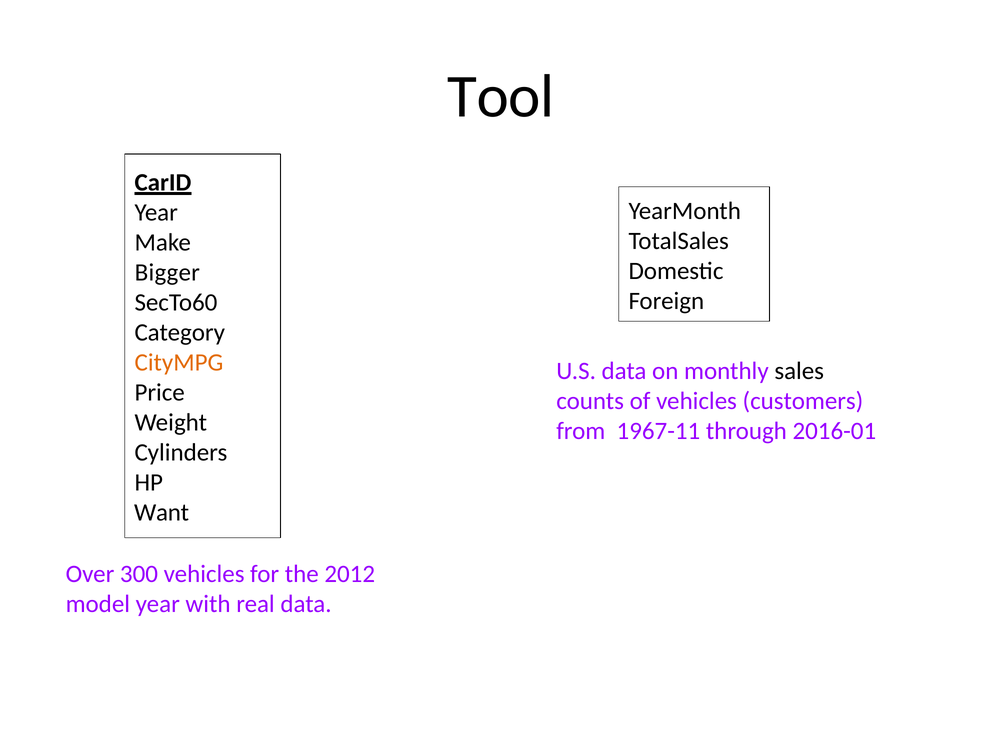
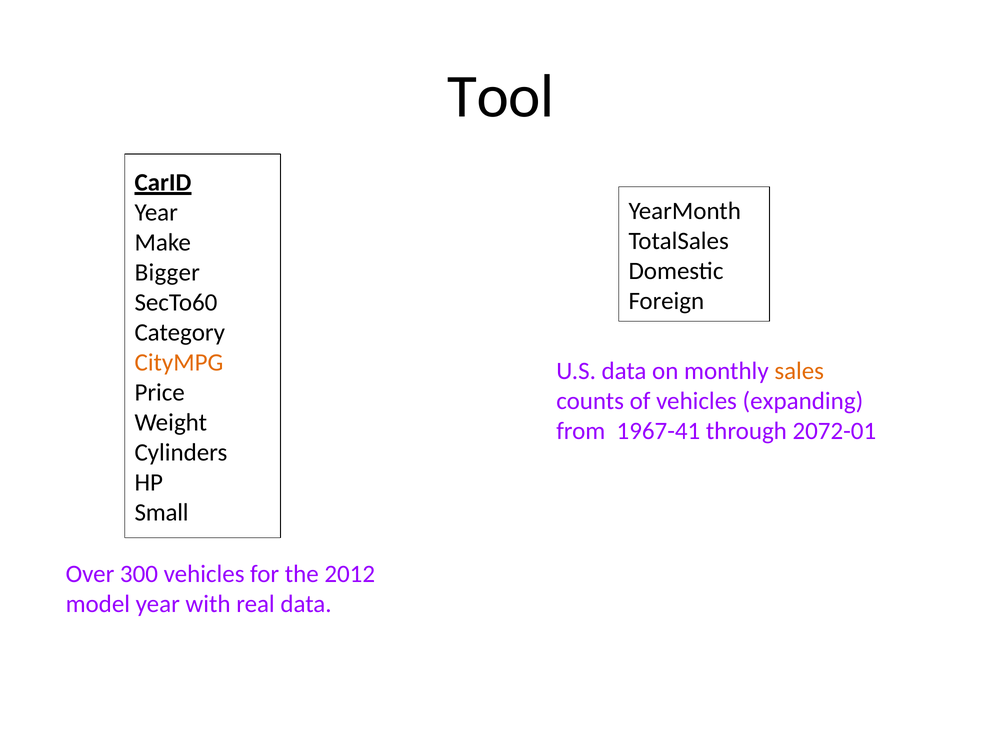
sales colour: black -> orange (799, 371)
customers: customers -> expanding (803, 401)
1967-11: 1967-11 -> 1967-41 (658, 431)
2016-01: 2016-01 -> 2072-01 (834, 431)
Want: Want -> Small (162, 513)
